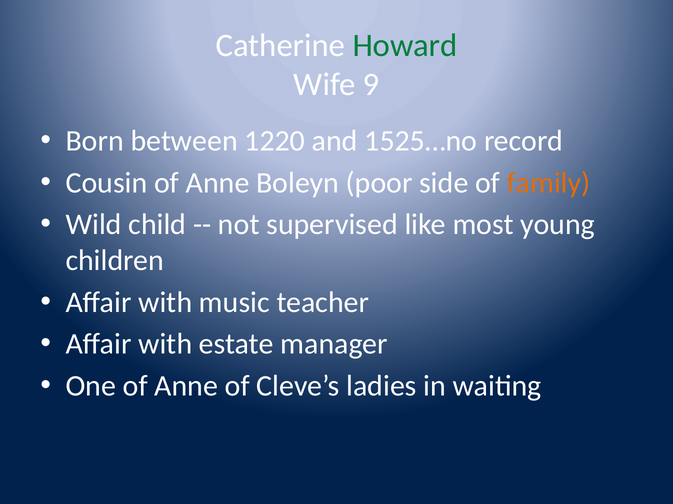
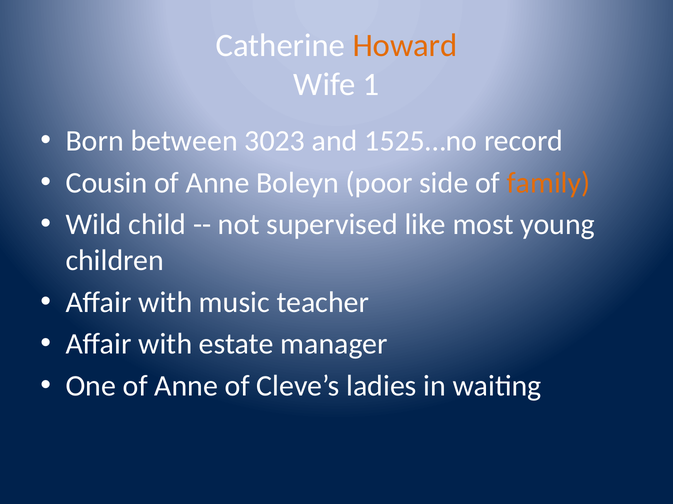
Howard colour: green -> orange (405, 45)
9: 9 -> 1 (371, 85)
1220: 1220 -> 3023 (275, 141)
